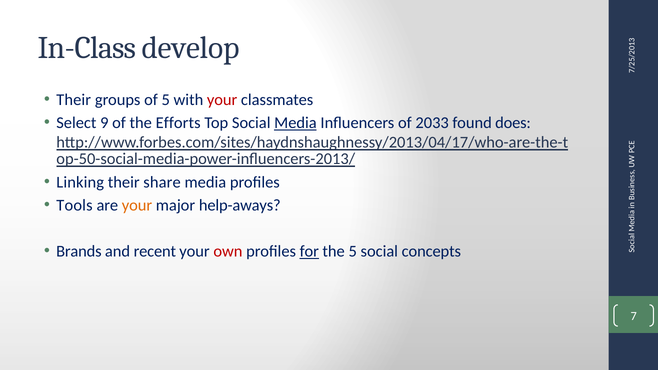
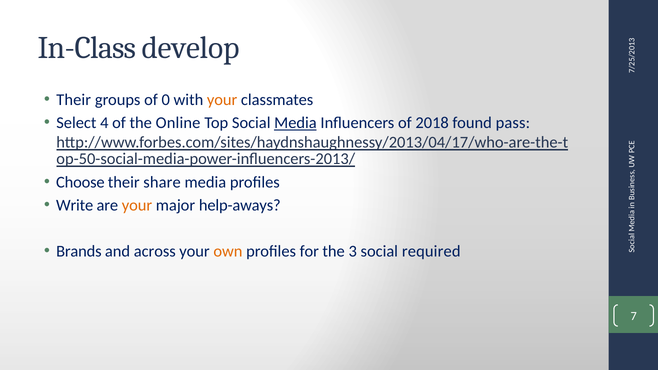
of 5: 5 -> 0 (166, 100)
your colour: red -> orange (222, 100)
9: 9 -> 4 (104, 123)
Efforts: Efforts -> Online (178, 123)
2033: 2033 -> 2018 (432, 123)
does: does -> pass (513, 123)
Linking: Linking -> Choose (80, 182)
Tools: Tools -> Write (75, 205)
recent: recent -> across (155, 252)
own colour: red -> orange (228, 252)
for underline: present -> none (309, 252)
the 5: 5 -> 3 (353, 252)
concepts: concepts -> required (431, 252)
